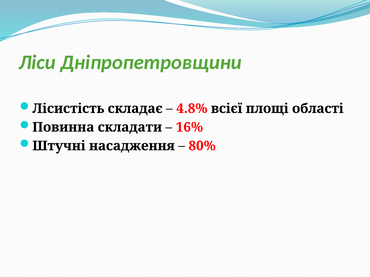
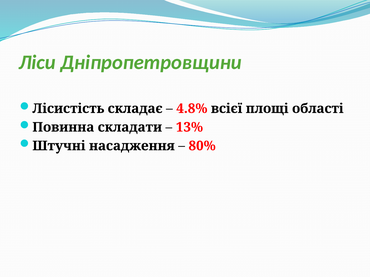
16%: 16% -> 13% (189, 127)
